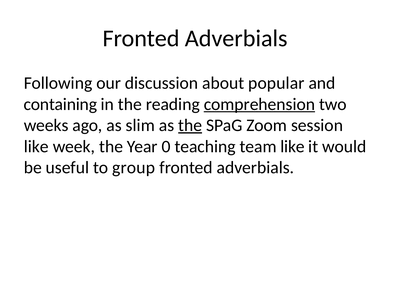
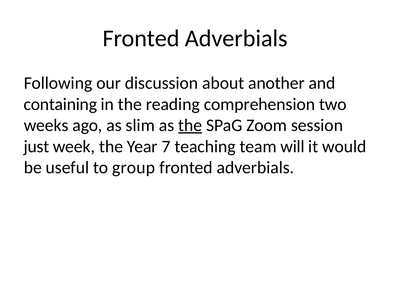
popular: popular -> another (276, 83)
comprehension underline: present -> none (259, 104)
like: like -> just (36, 146)
0: 0 -> 7 (166, 146)
team like: like -> will (293, 146)
